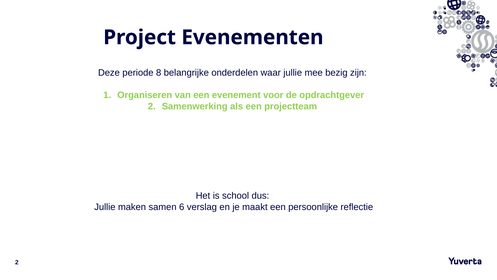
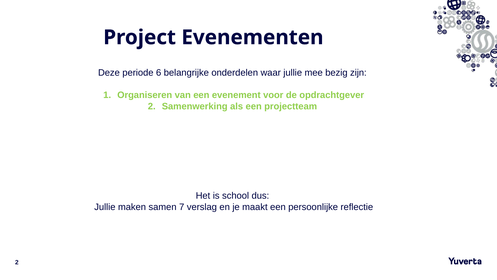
8: 8 -> 6 (159, 73)
6: 6 -> 7 (182, 207)
